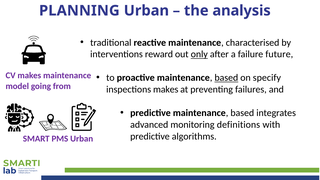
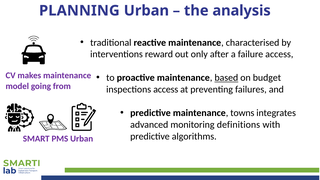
only underline: present -> none (199, 54)
failure future: future -> access (279, 54)
specify: specify -> budget (267, 78)
inspections makes: makes -> access (166, 89)
predictive maintenance based: based -> towns (242, 113)
